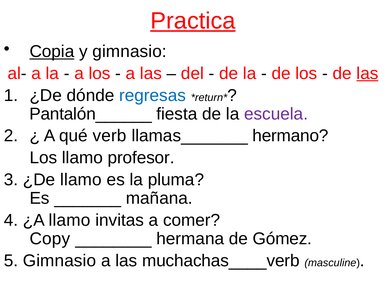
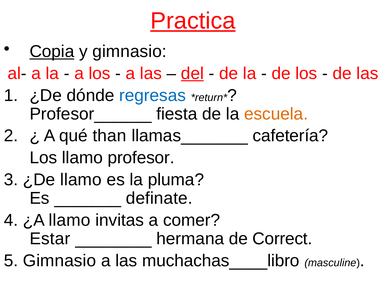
del underline: none -> present (192, 74)
las underline: present -> none (367, 74)
Pantalón______: Pantalón______ -> Profesor______ (91, 114)
escuela colour: purple -> orange (276, 114)
verb: verb -> than (110, 136)
hermano: hermano -> cafetería (290, 136)
mañana: mañana -> definate (159, 199)
Copy: Copy -> Estar (50, 239)
Gómez: Gómez -> Correct (282, 239)
muchachas____verb: muchachas____verb -> muchachas____libro (221, 261)
